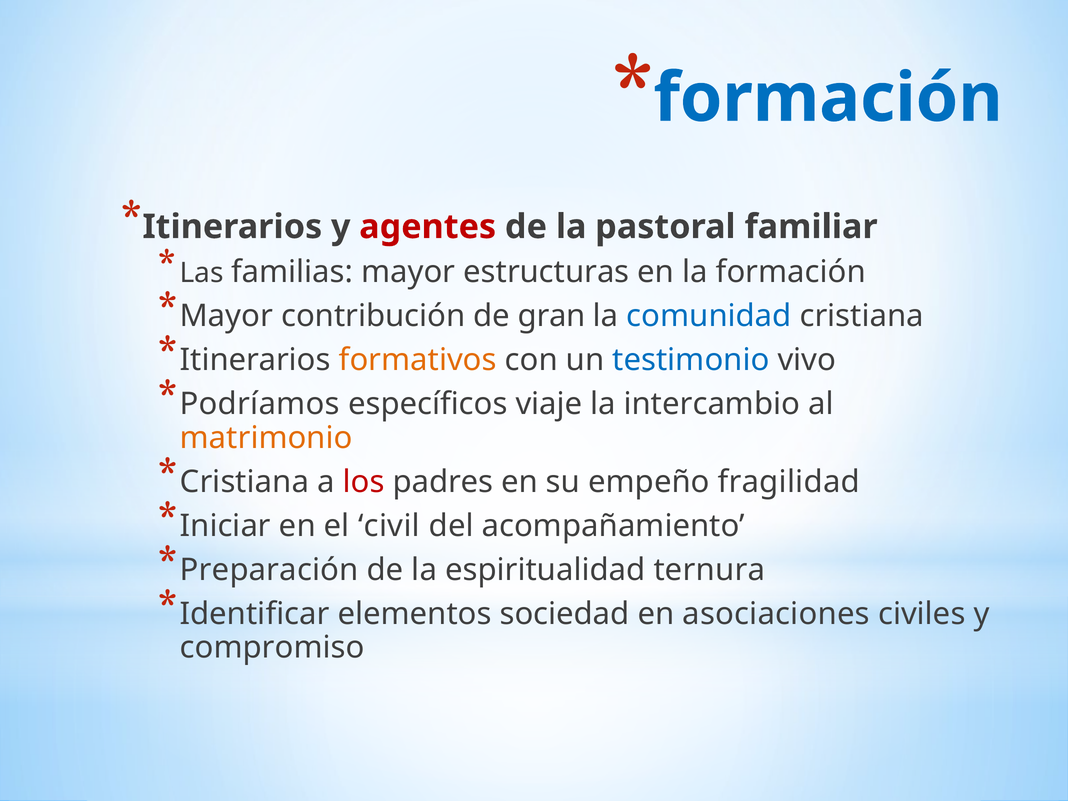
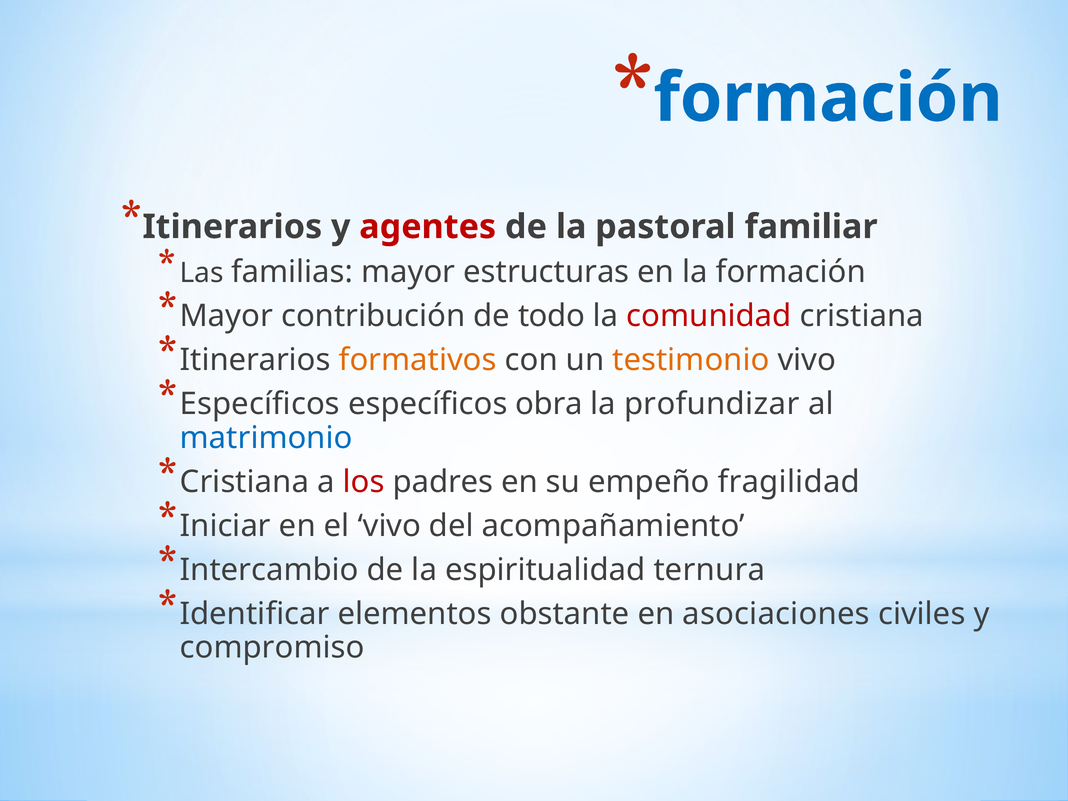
gran: gran -> todo (552, 316)
comunidad colour: blue -> red (709, 316)
testimonio colour: blue -> orange (691, 360)
Podríamos: Podríamos -> Específicos (260, 404)
viaje: viaje -> obra (549, 404)
intercambio: intercambio -> profundizar (712, 404)
matrimonio colour: orange -> blue (266, 438)
el civil: civil -> vivo (389, 526)
Preparación: Preparación -> Intercambio (269, 570)
sociedad: sociedad -> obstante (565, 614)
